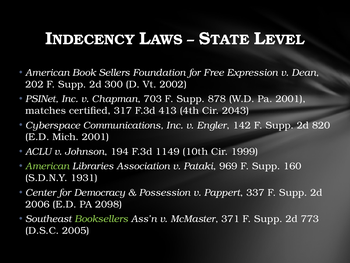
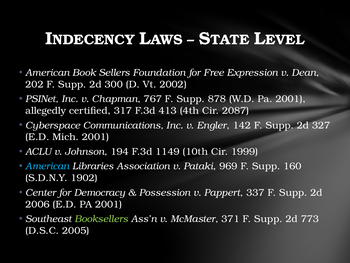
703: 703 -> 767 (153, 99)
matches: matches -> allegedly (46, 110)
2043: 2043 -> 2087 (236, 110)
820: 820 -> 327 (321, 125)
American colour: light green -> light blue (47, 166)
1931: 1931 -> 1902 (84, 178)
E.D PA 2098: 2098 -> 2001 (109, 204)
